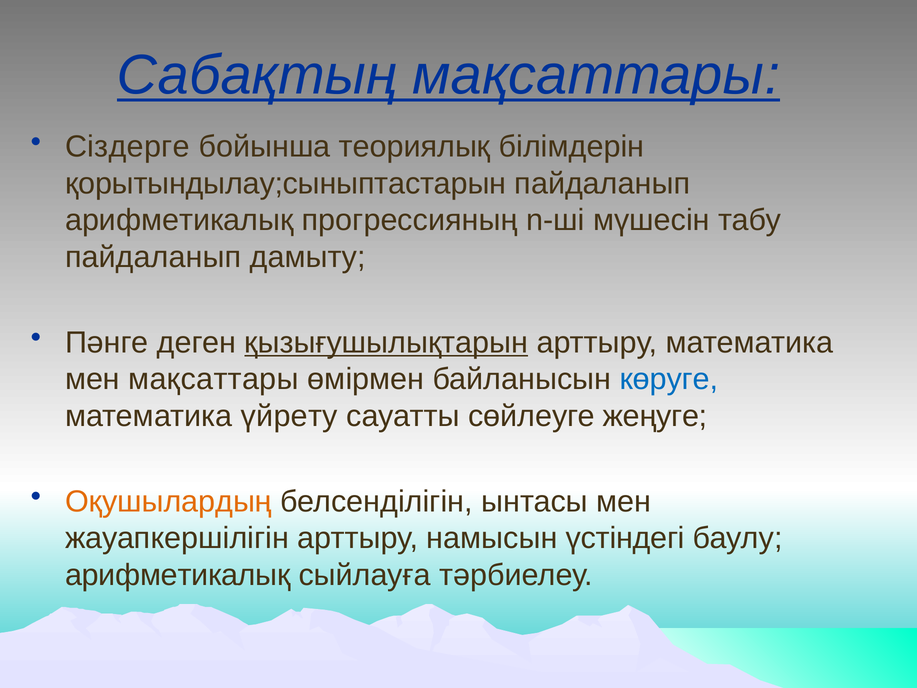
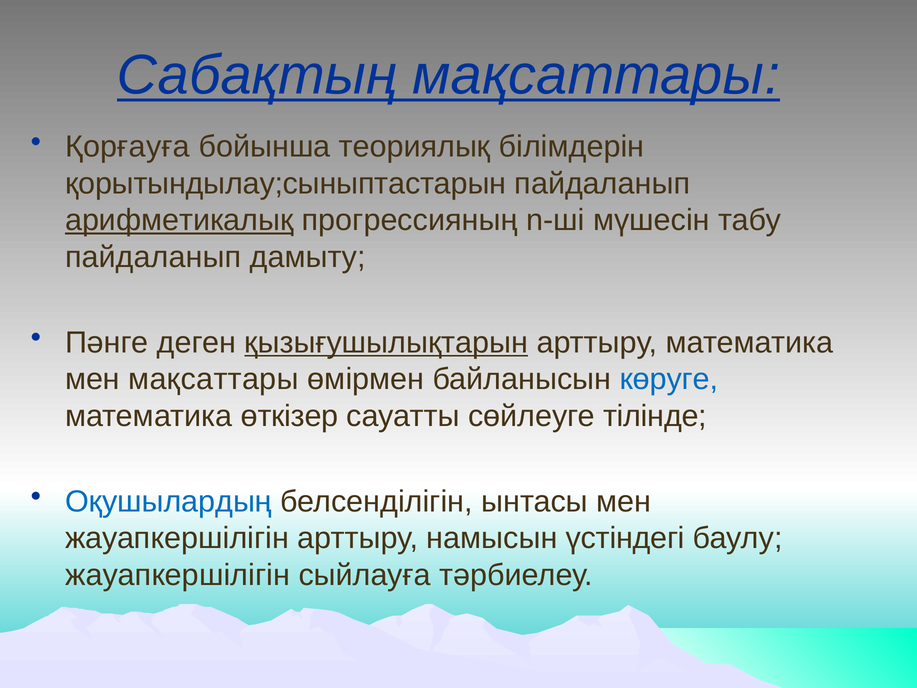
Сіздерге: Сіздерге -> Қорғауға (127, 147)
арифметикалық underline: none -> present (179, 220)
үйрету: үйрету -> өткізер (290, 416)
жеңуге: жеңуге -> тілінде (655, 416)
Оқушылардың colour: orange -> blue (168, 501)
арифметикалық: арифметикалық -> жауапкершілігін (178, 575)
